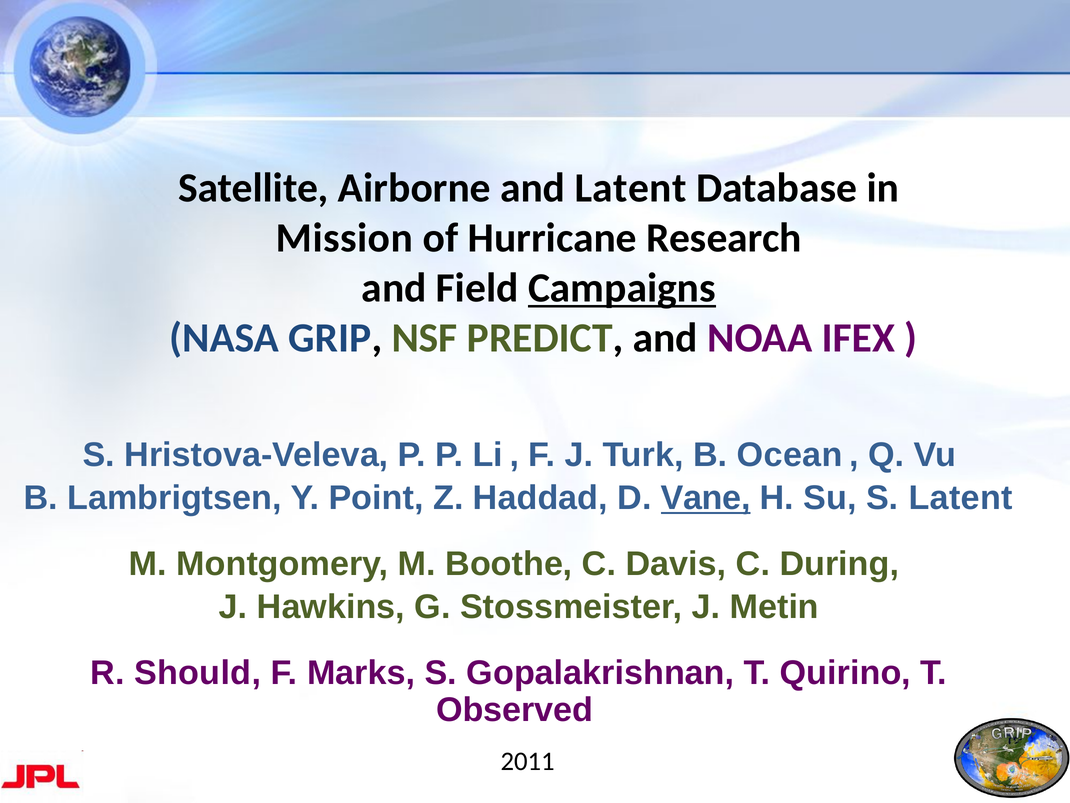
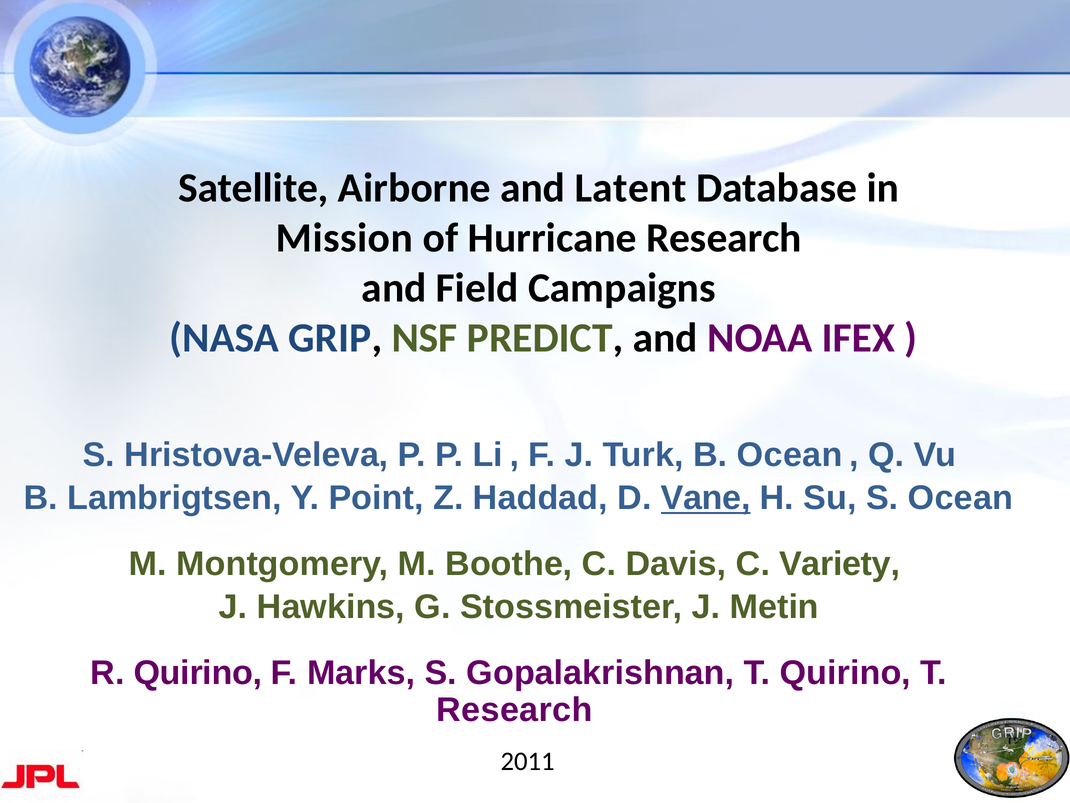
Campaigns underline: present -> none (622, 288)
S Latent: Latent -> Ocean (961, 498)
During: During -> Variety (840, 563)
R Should: Should -> Quirino (198, 672)
Observed: Observed -> Research (514, 709)
